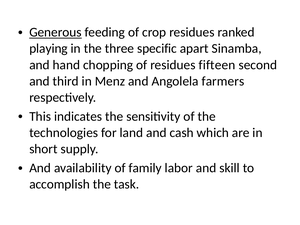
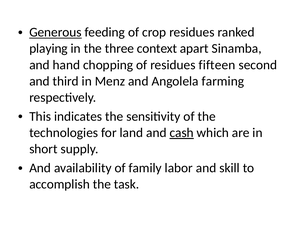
specific: specific -> context (157, 49)
farmers: farmers -> farming (223, 81)
cash underline: none -> present (182, 133)
